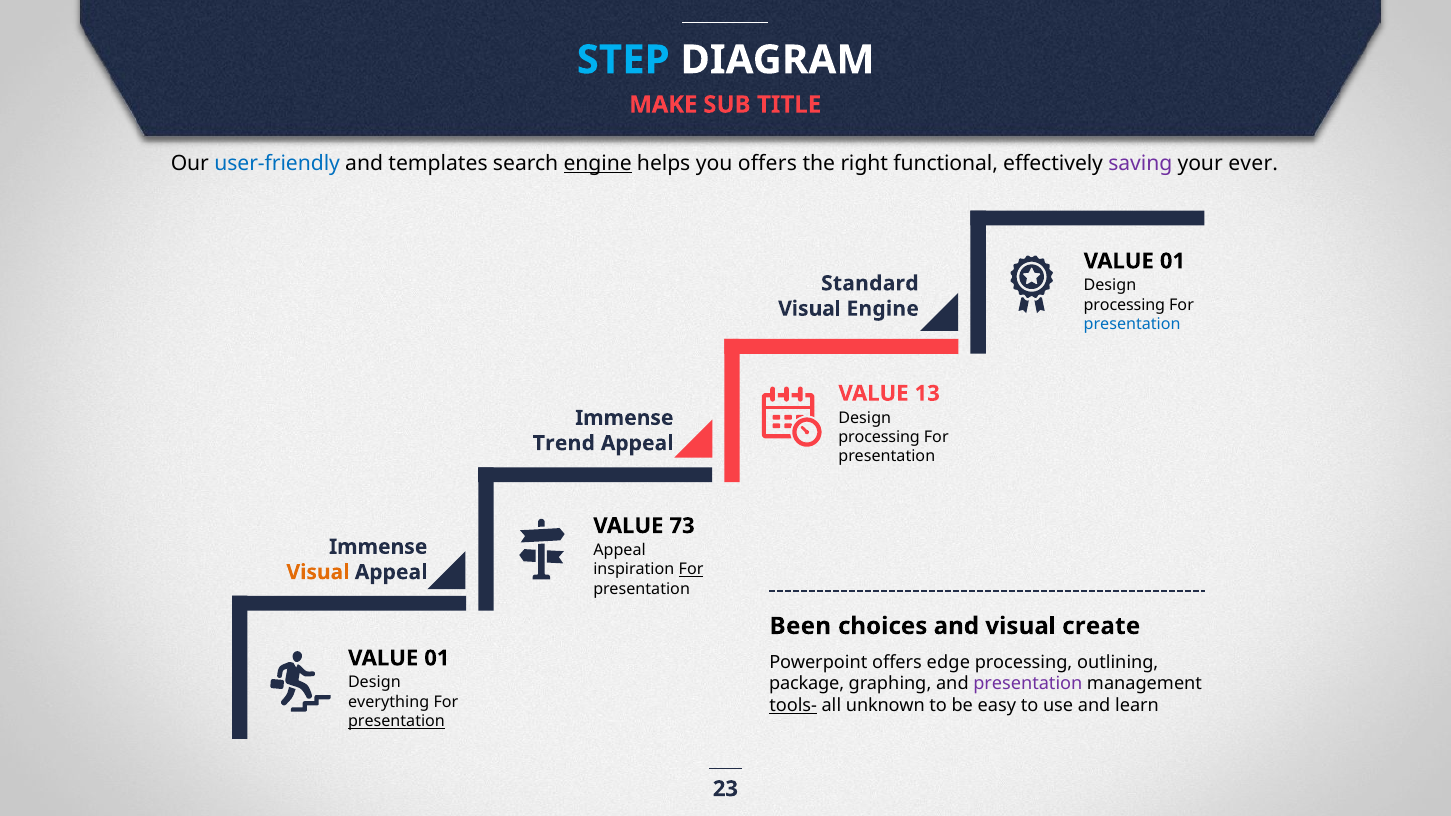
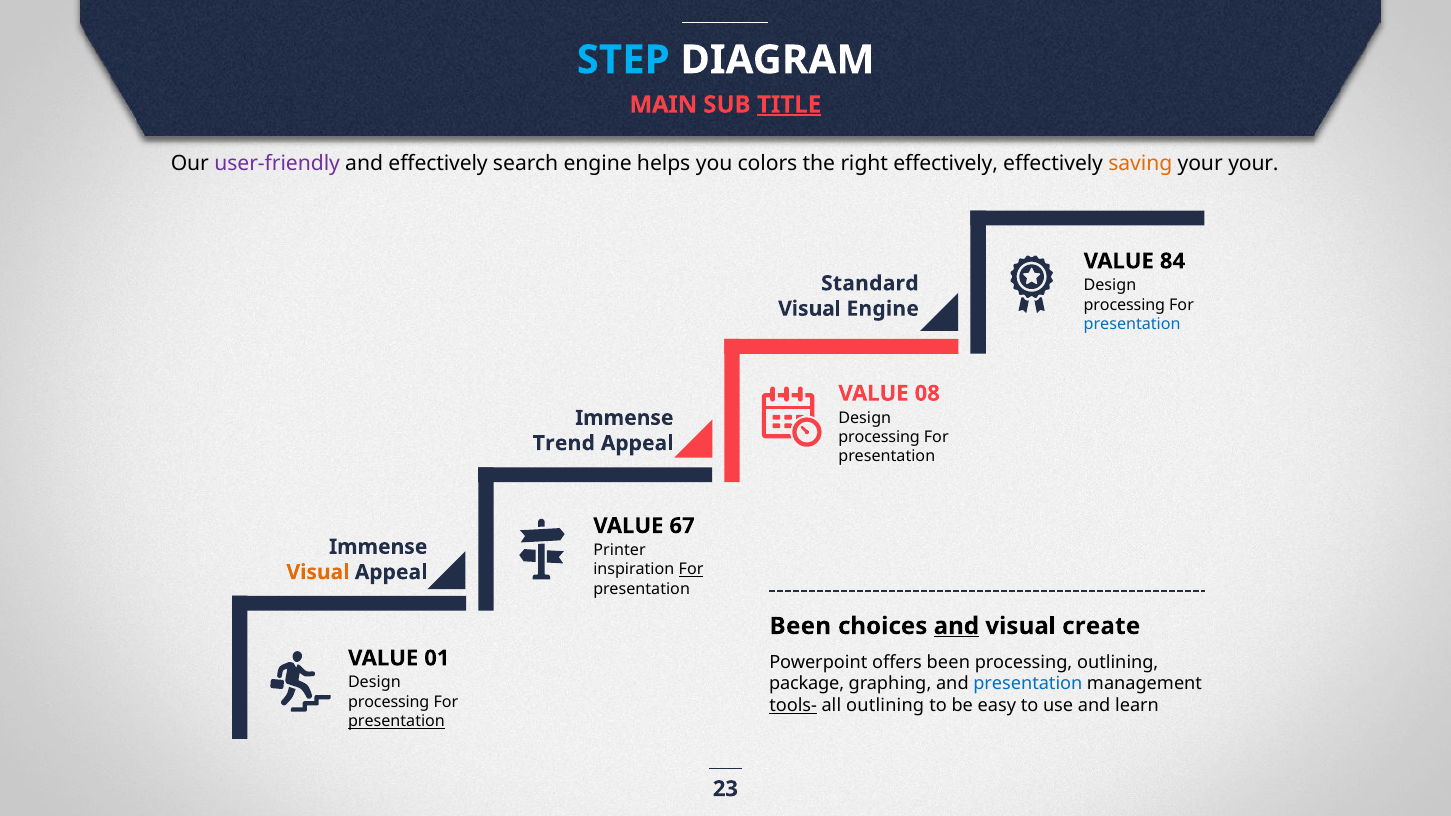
MAKE: MAKE -> MAIN (663, 105)
TITLE underline: none -> present (789, 105)
user-friendly colour: blue -> purple (277, 163)
and templates: templates -> effectively (438, 163)
engine underline: present -> none (598, 163)
you offers: offers -> colors (767, 163)
right functional: functional -> effectively (946, 163)
saving colour: purple -> orange (1140, 163)
your ever: ever -> your (1253, 163)
01: 01 -> 84 (1172, 261)
13: 13 -> 08 (927, 394)
73: 73 -> 67 (682, 526)
Appeal: Appeal -> Printer (620, 550)
and underline: none -> present (956, 626)
offers edge: edge -> been (948, 662)
presentation colour: purple -> blue (1028, 684)
everything: everything -> processing (389, 702)
all unknown: unknown -> outlining (885, 706)
